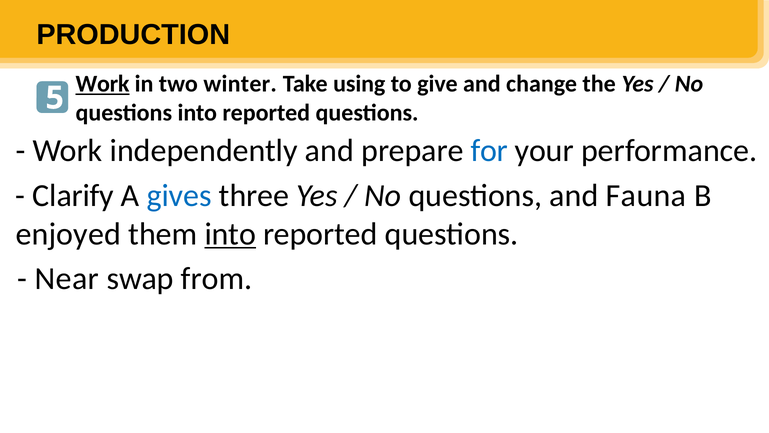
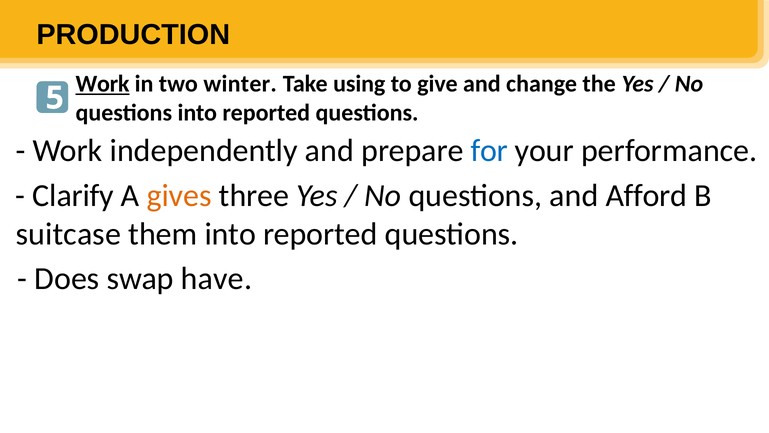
gives colour: blue -> orange (179, 195)
Fauna: Fauna -> Afford (646, 195)
enjoyed: enjoyed -> suitcase (68, 234)
into underline: present -> none (230, 234)
Near: Near -> Does (67, 279)
from: from -> have (217, 279)
